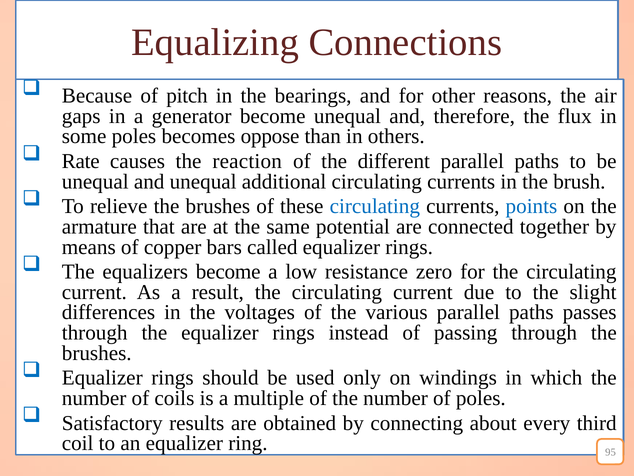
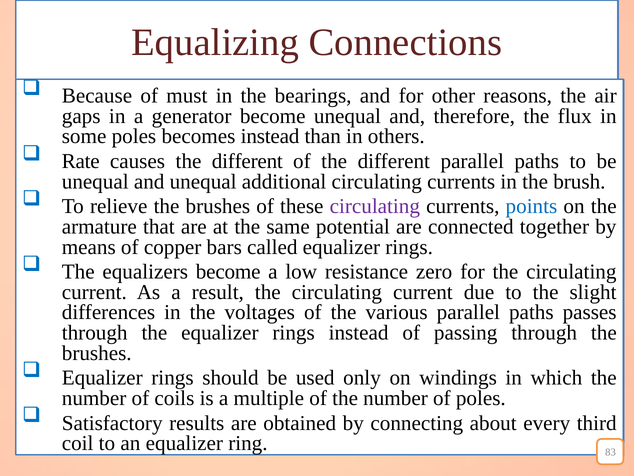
pitch: pitch -> must (187, 96)
becomes oppose: oppose -> instead (270, 136)
causes the reaction: reaction -> different (247, 161)
circulating colour: blue -> purple (375, 206)
95: 95 -> 83 (611, 452)
